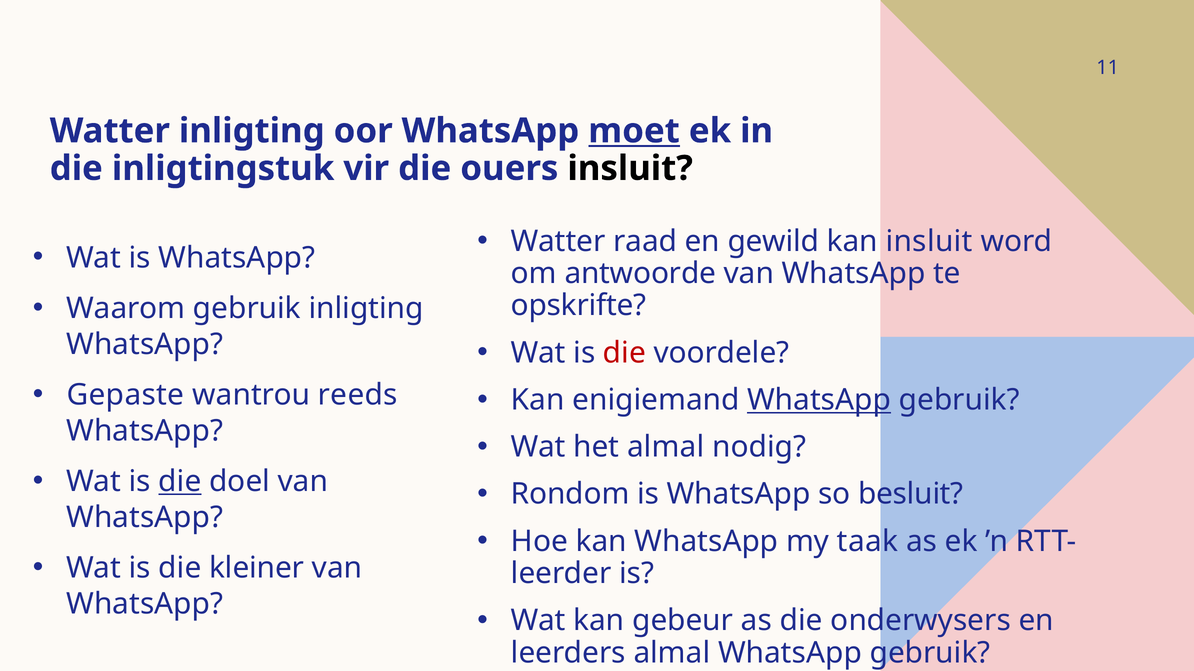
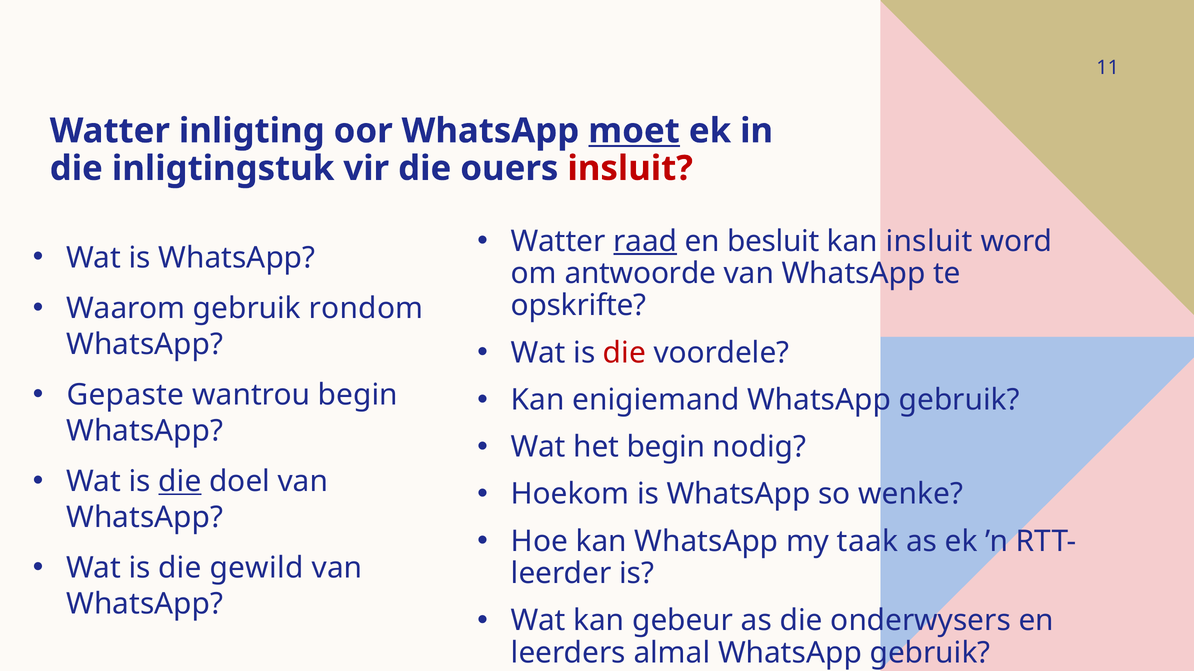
insluit colour: black -> red (630, 169)
raad underline: none -> present (645, 241)
gewild: gewild -> besluit (773, 241)
gebruik inligting: inligting -> rondom (366, 309)
wantrou reeds: reeds -> begin (358, 395)
WhatsApp underline: present -> none (819, 400)
het almal: almal -> begin (666, 447)
Rondom: Rondom -> Hoekom (570, 495)
besluit: besluit -> wenke (911, 495)
kleiner: kleiner -> gewild (257, 569)
